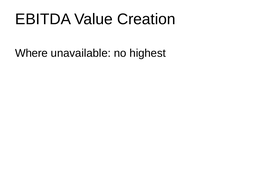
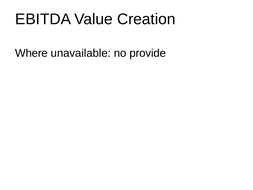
highest: highest -> provide (148, 53)
